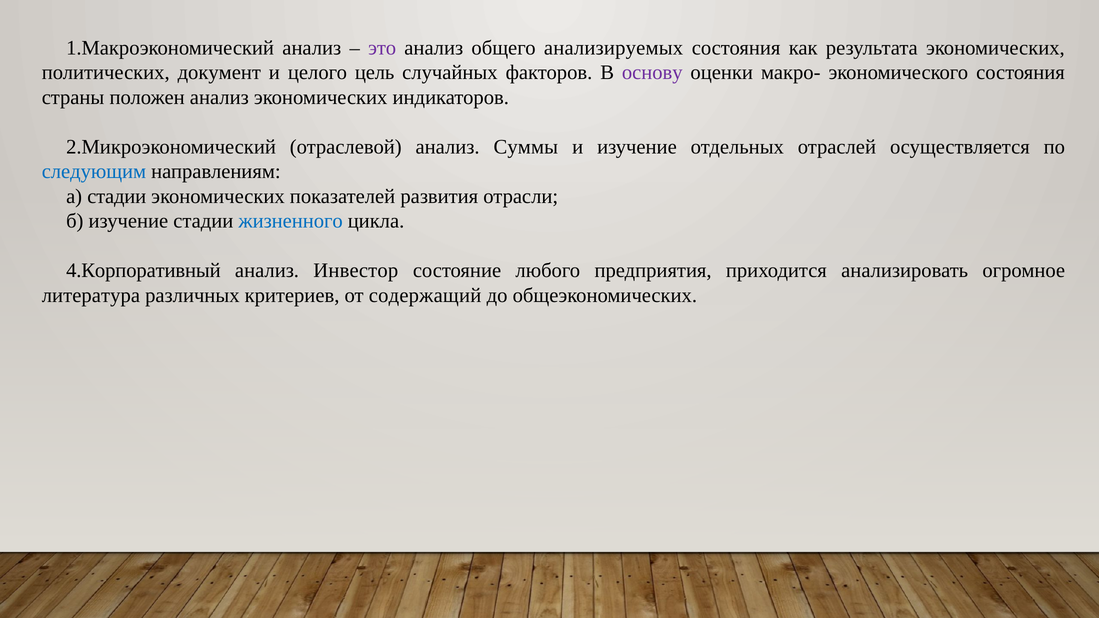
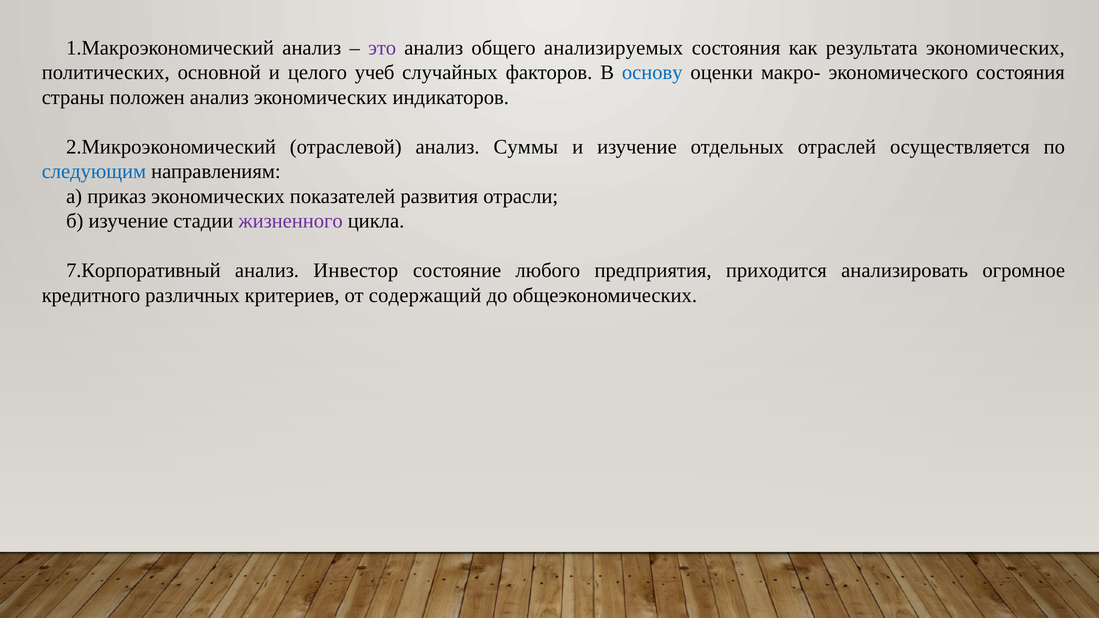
документ: документ -> основной (219, 73)
цель: цель -> учеб (375, 73)
основу colour: purple -> blue (652, 73)
а стадии: стадии -> приказ (117, 196)
жизненного colour: blue -> purple (291, 221)
4.Корпоративный: 4.Корпоративный -> 7.Корпоративный (143, 271)
литература: литература -> кредитного (91, 295)
